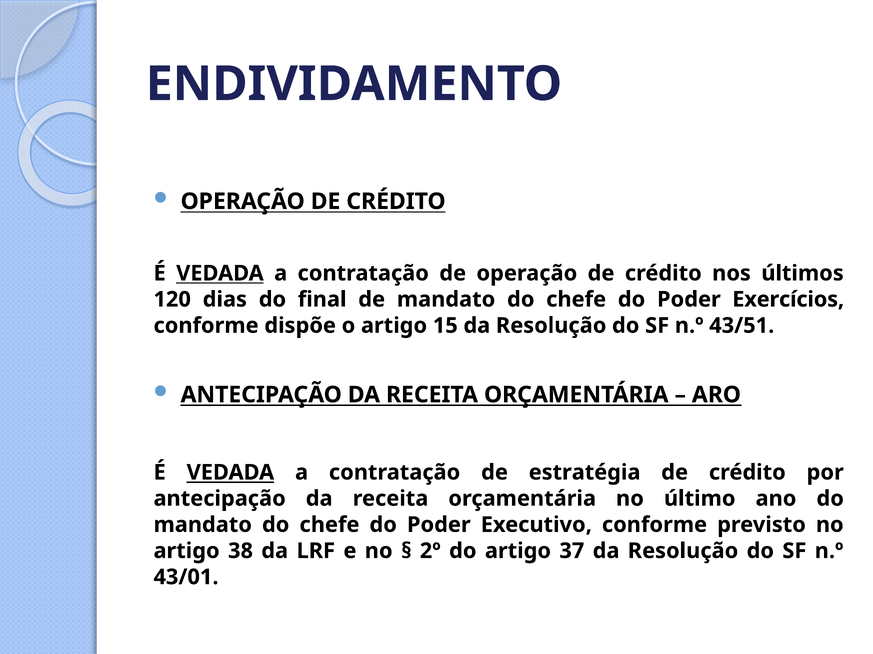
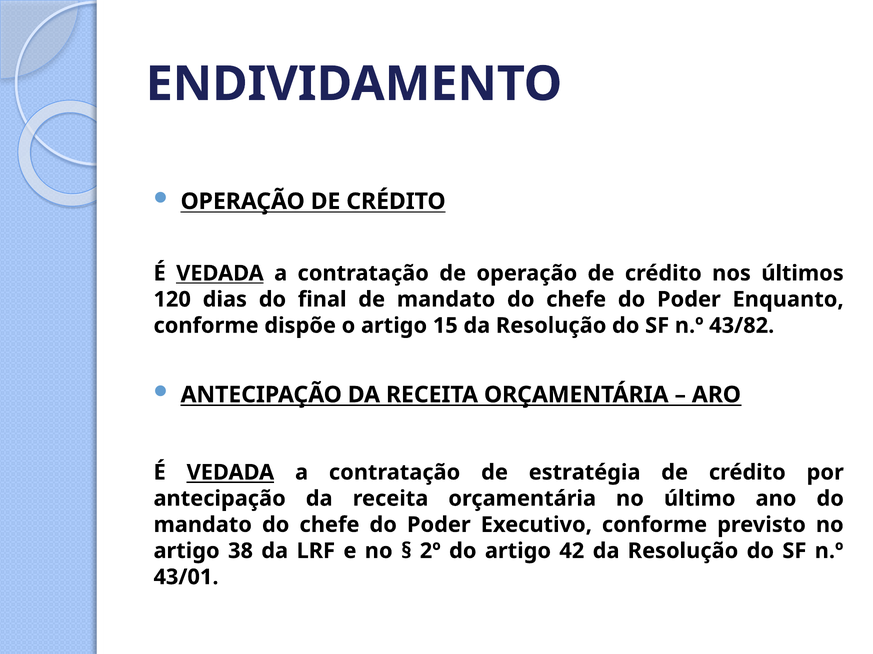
Exercícios: Exercícios -> Enquanto (788, 300)
43/51: 43/51 -> 43/82 (742, 326)
37: 37 -> 42 (572, 551)
